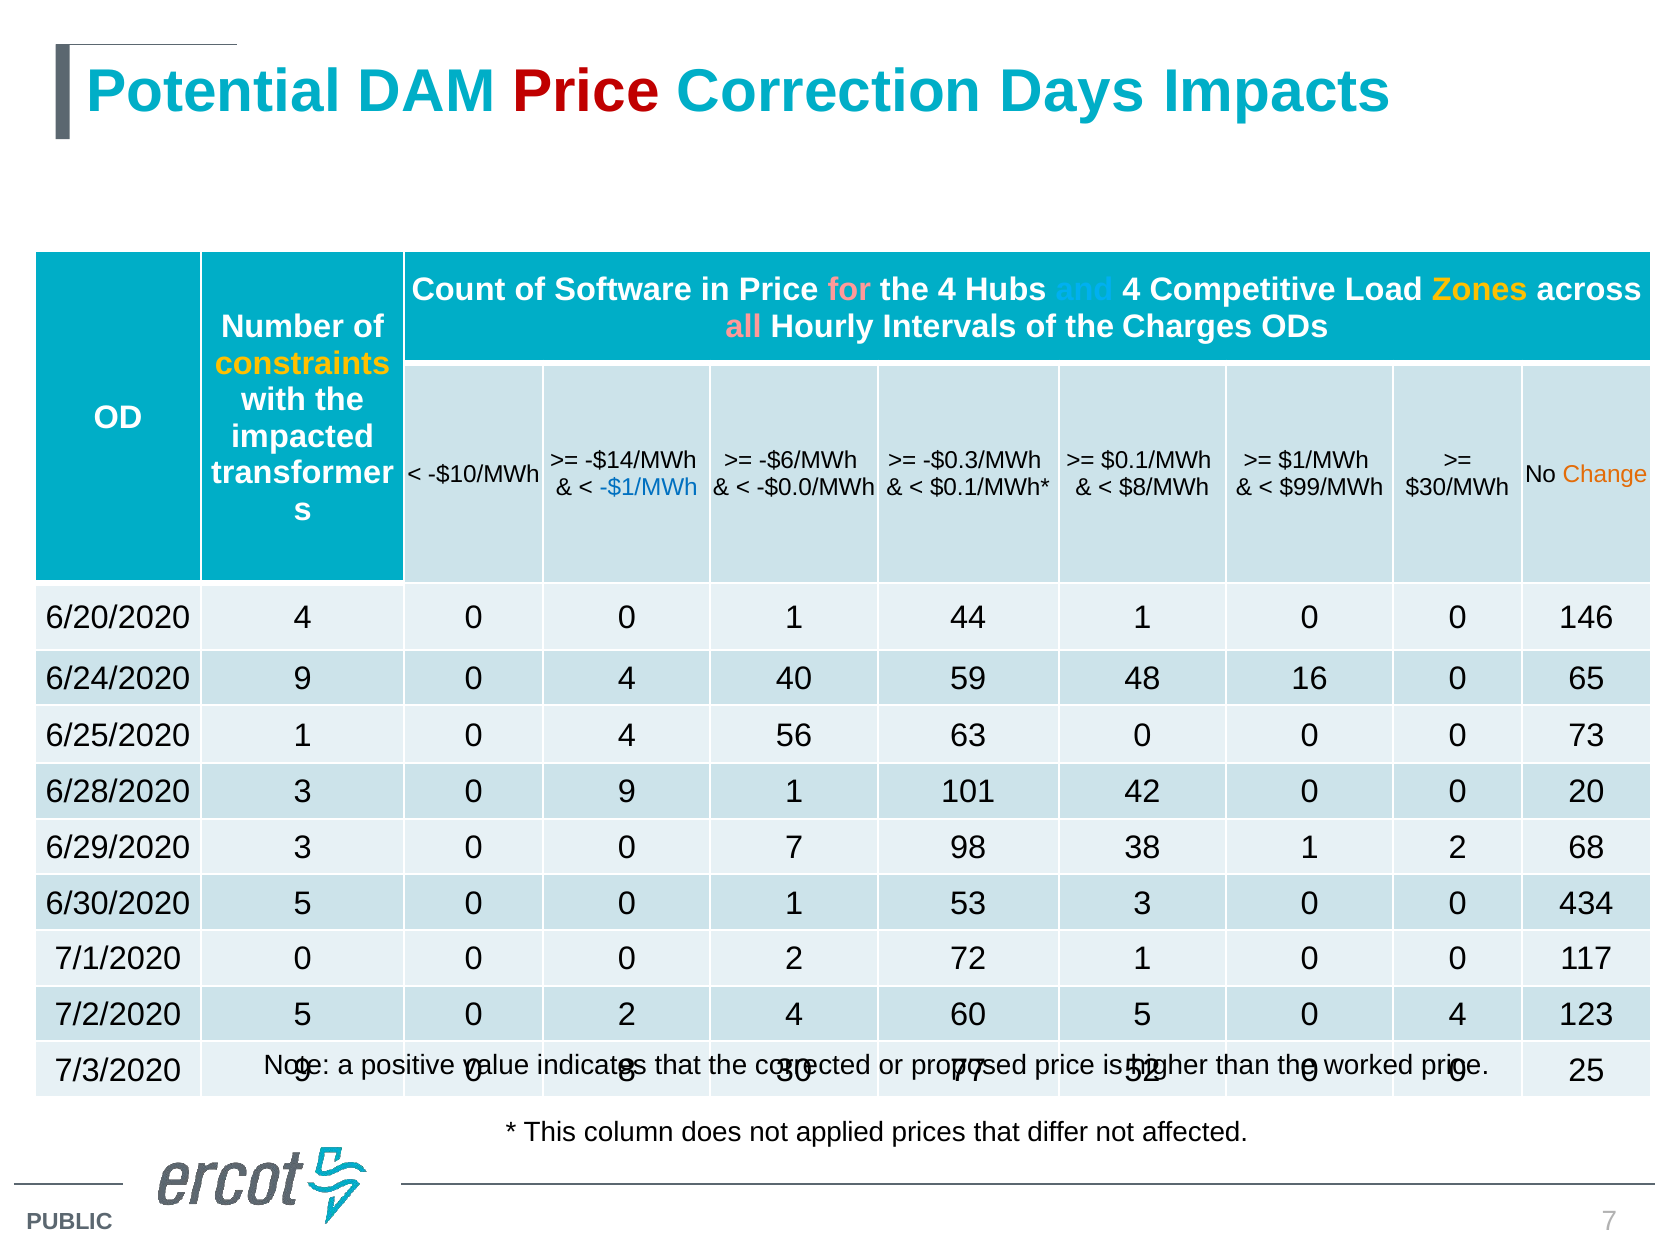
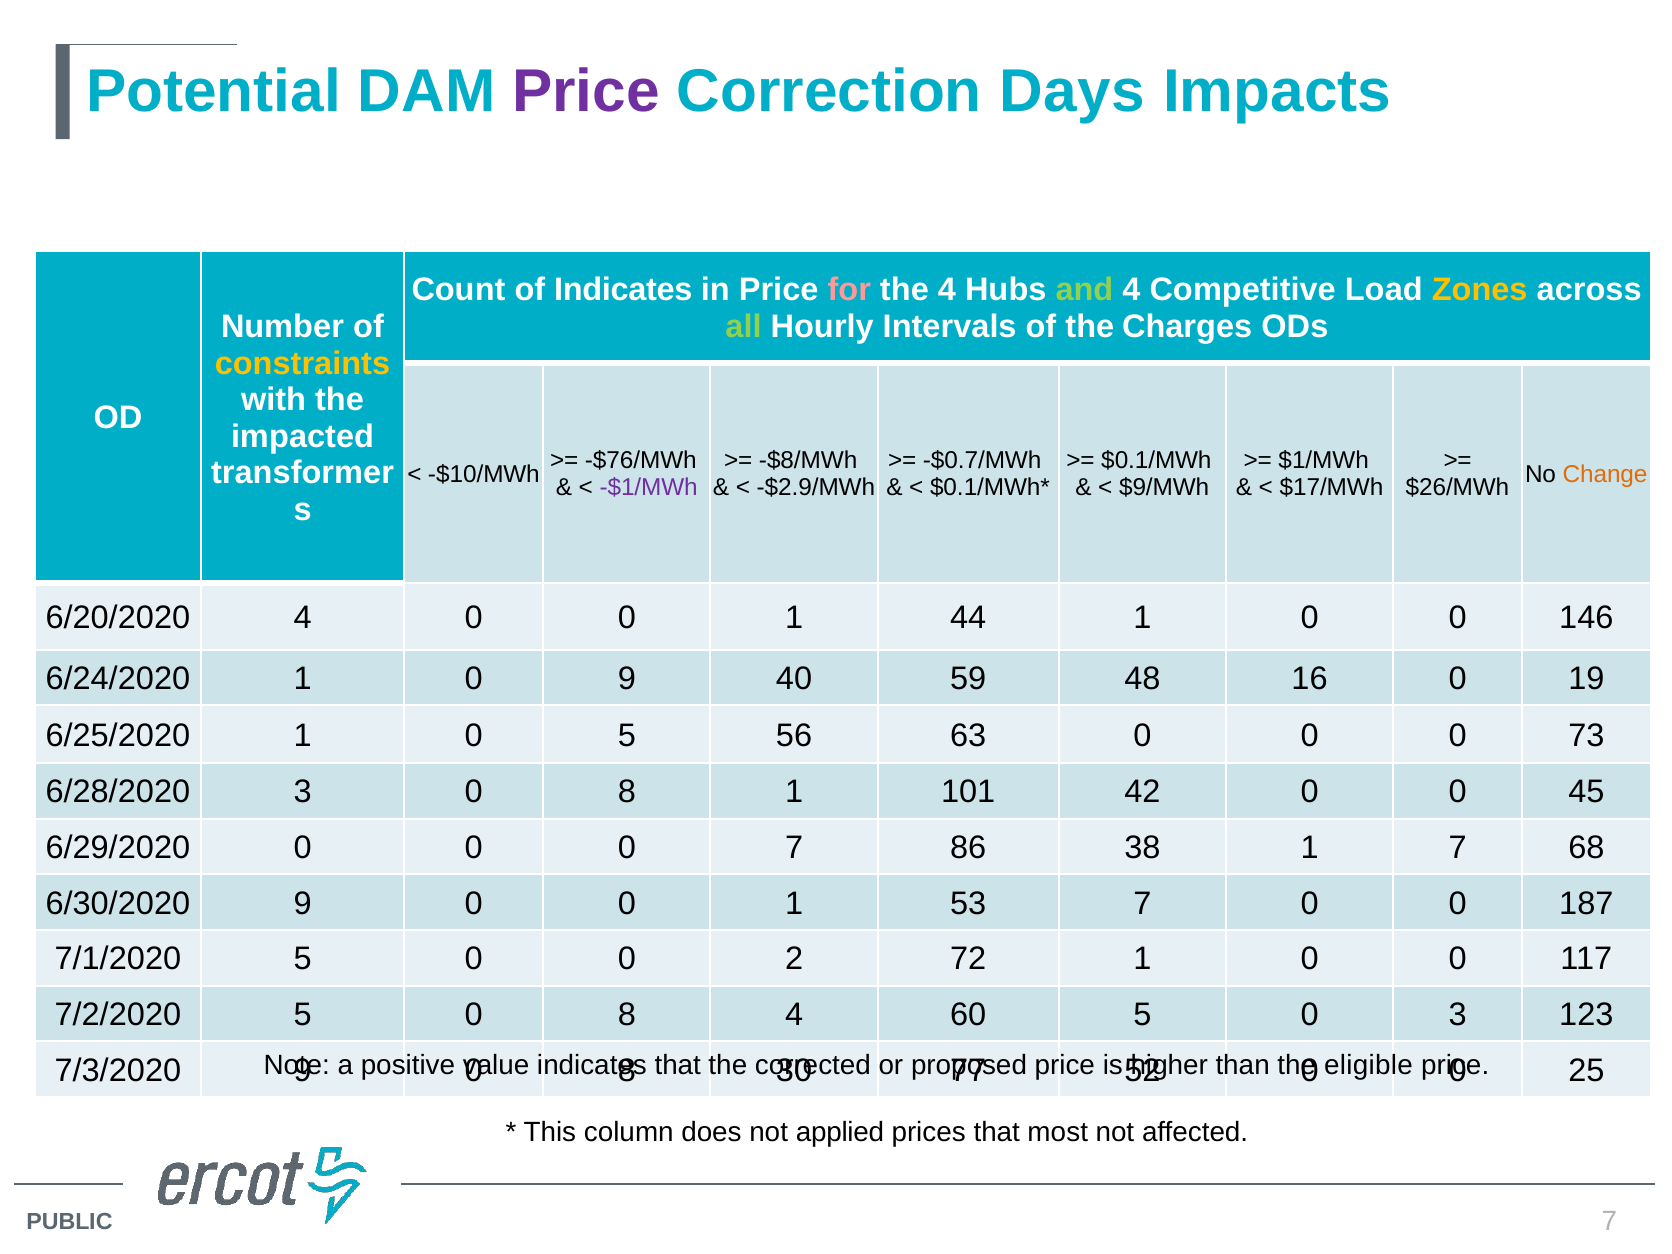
Price colour: red -> purple (586, 92)
of Software: Software -> Indicates (623, 290)
and colour: light blue -> light green (1084, 290)
all colour: pink -> light green (744, 326)
-$14/MWh: -$14/MWh -> -$76/MWh (641, 460)
-$6/MWh: -$6/MWh -> -$8/MWh (808, 460)
-$0.3/MWh: -$0.3/MWh -> -$0.7/MWh (982, 460)
-$1/MWh colour: blue -> purple (649, 488)
-$0.0/MWh: -$0.0/MWh -> -$2.9/MWh (816, 488)
$8/MWh: $8/MWh -> $9/MWh (1164, 488)
$99/MWh: $99/MWh -> $17/MWh (1331, 488)
$30/MWh: $30/MWh -> $26/MWh (1457, 488)
6/24/2020 9: 9 -> 1 (303, 679)
4: 4 -> 9 (627, 679)
65: 65 -> 19 (1586, 679)
1 0 4: 4 -> 5 (627, 736)
3 0 9: 9 -> 8 (627, 792)
20: 20 -> 45 (1586, 792)
6/29/2020 3: 3 -> 0 (303, 848)
98: 98 -> 86 (968, 848)
1 2: 2 -> 7 (1458, 848)
6/30/2020 5: 5 -> 9 (303, 903)
53 3: 3 -> 7 (1142, 903)
434: 434 -> 187 (1586, 903)
7/1/2020 0: 0 -> 5 (303, 959)
5 0 2: 2 -> 8 (627, 1015)
5 0 4: 4 -> 3 (1458, 1015)
worked: worked -> eligible (1368, 1065)
differ: differ -> most (1058, 1132)
